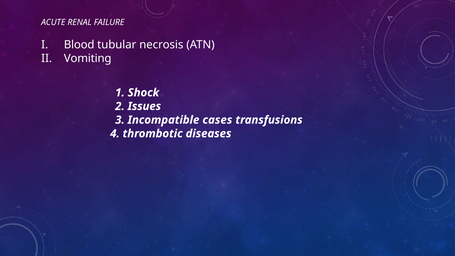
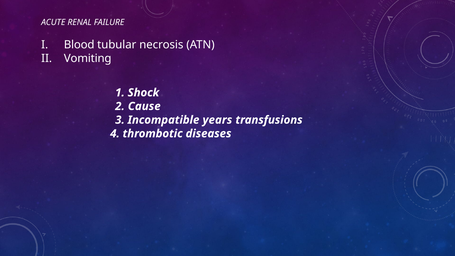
Issues: Issues -> Cause (144, 106)
cases: cases -> years (217, 120)
